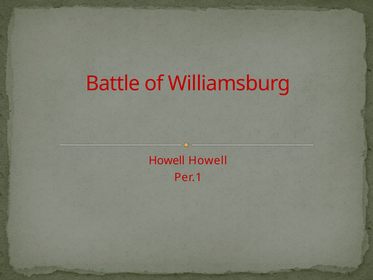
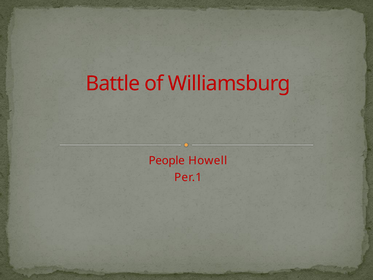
Howell: Howell -> People (167, 160)
